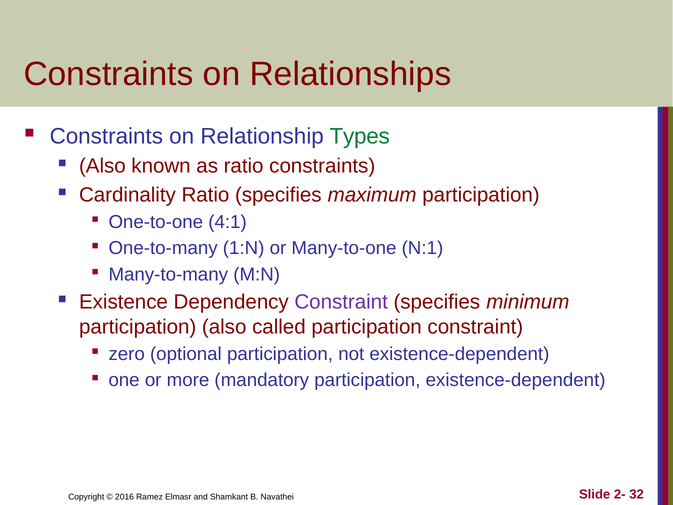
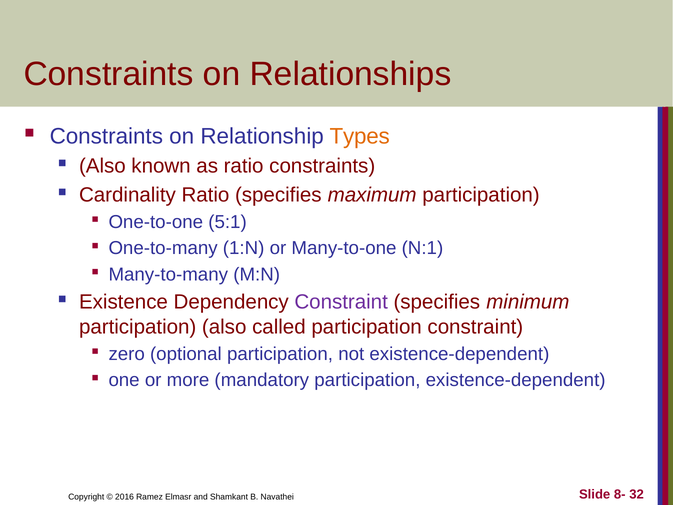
Types colour: green -> orange (360, 136)
4:1: 4:1 -> 5:1 (228, 222)
2-: 2- -> 8- (620, 494)
